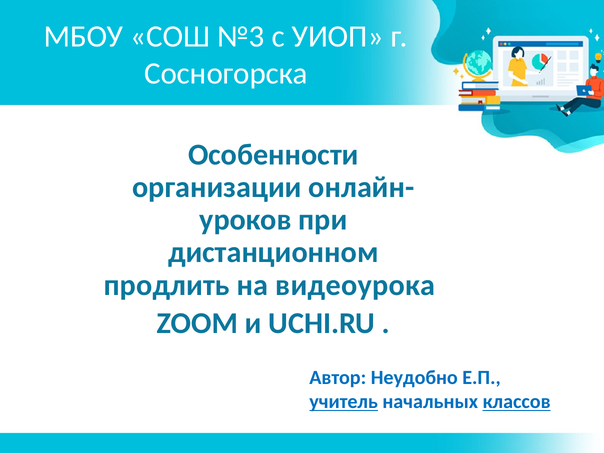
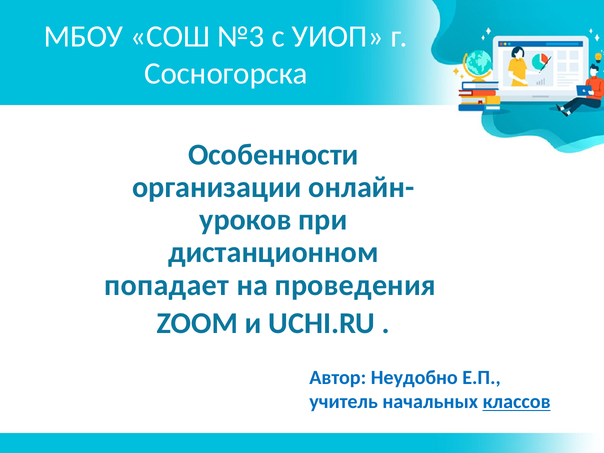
продлить: продлить -> попадает (167, 285)
видеоурока: видеоурока -> проведения (355, 285)
учитель underline: present -> none (344, 402)
